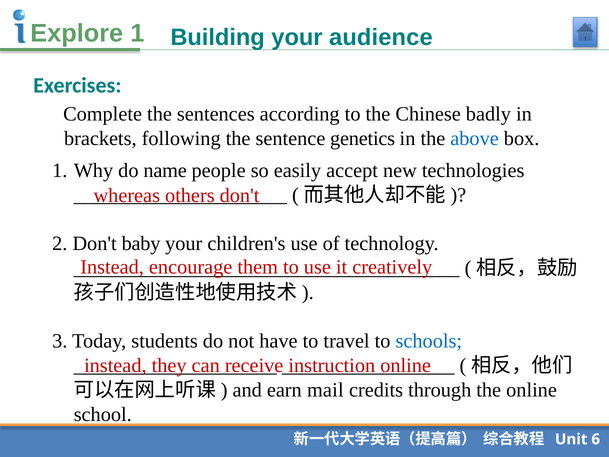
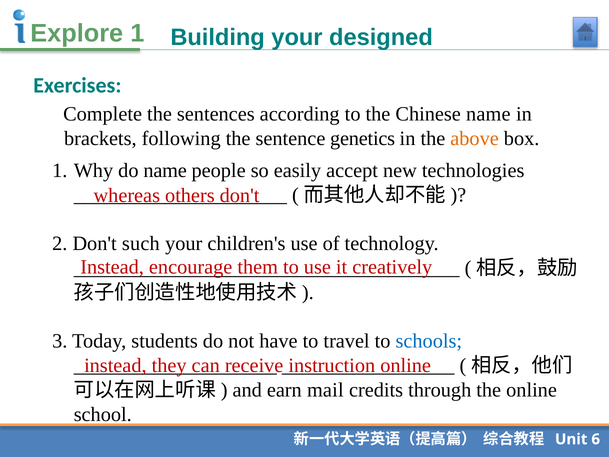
audience: audience -> designed (381, 38)
Chinese badly: badly -> name (488, 114)
above colour: blue -> orange (475, 139)
baby: baby -> such (141, 244)
